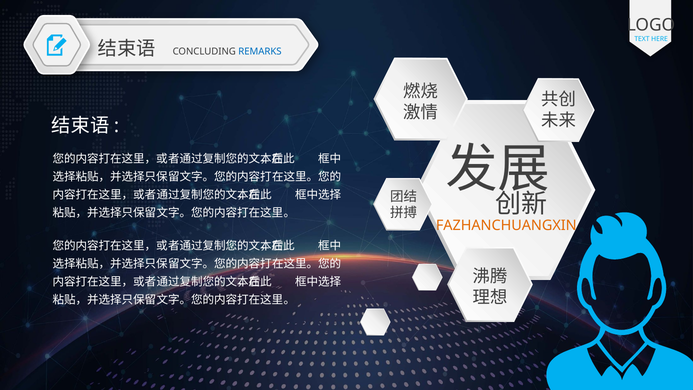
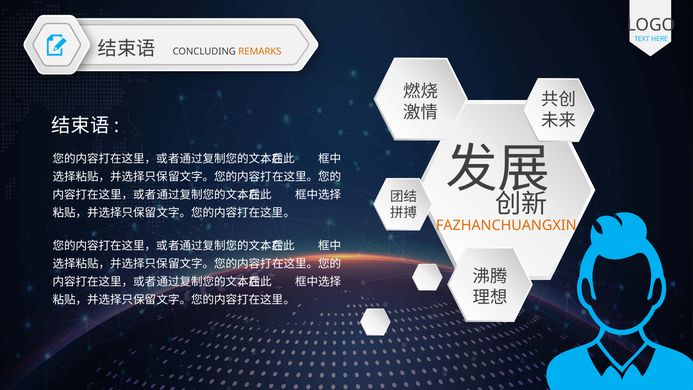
REMARKS colour: blue -> orange (260, 52)
